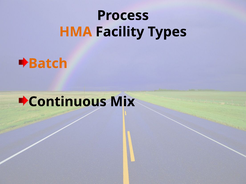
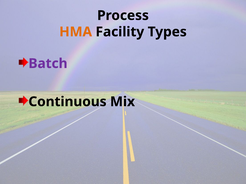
Batch colour: orange -> purple (48, 64)
